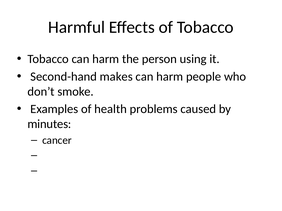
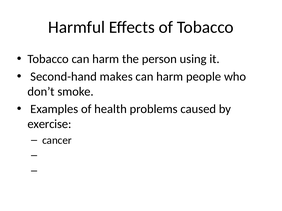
minutes: minutes -> exercise (49, 124)
